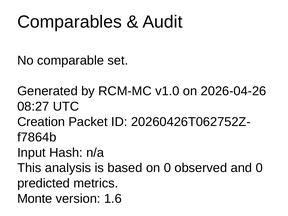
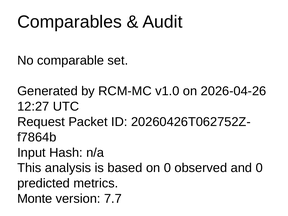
08:27: 08:27 -> 12:27 (33, 106)
Creation: Creation -> Request (41, 122)
1.6: 1.6 -> 7.7 (113, 199)
